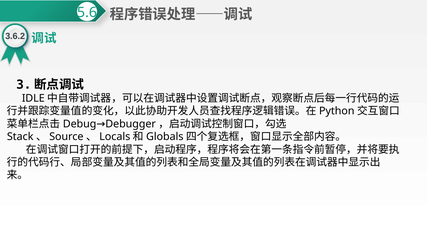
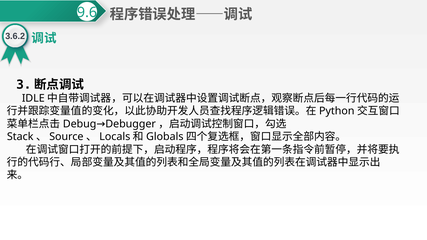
5.6: 5.6 -> 9.6 (87, 12)
